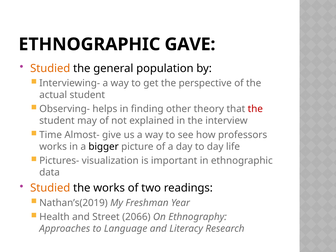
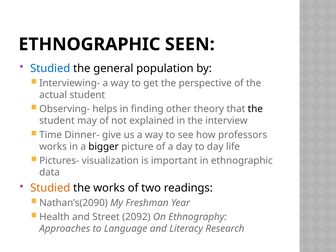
GAVE: GAVE -> SEEN (190, 44)
Studied colour: orange -> blue (50, 68)
the colour: red -> black (255, 109)
Almost-: Almost- -> Dinner- (82, 135)
Nathan’s(2019: Nathan’s(2019 -> Nathan’s(2090 (73, 203)
2066: 2066 -> 2092 (136, 217)
